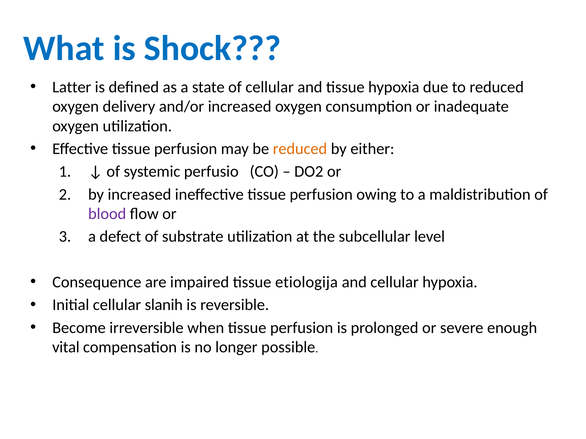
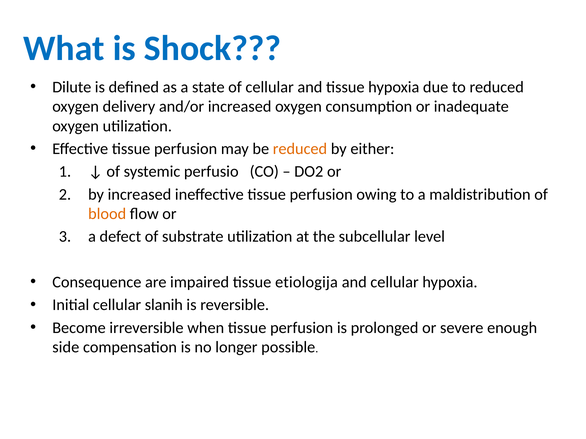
Latter: Latter -> Dilute (72, 87)
blood colour: purple -> orange (107, 214)
vital: vital -> side (66, 348)
